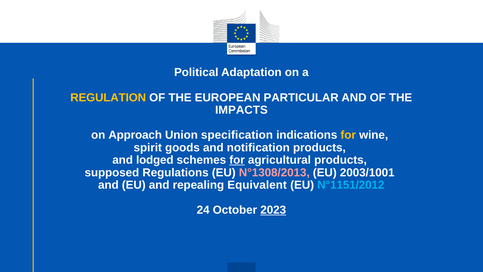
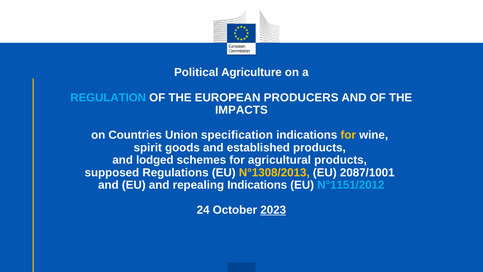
Adaptation: Adaptation -> Agriculture (251, 72)
REGULATION colour: yellow -> light blue (108, 97)
PARTICULAR: PARTICULAR -> PRODUCERS (301, 97)
Approach: Approach -> Countries (135, 135)
notification: notification -> established (258, 147)
for underline: present -> none (237, 160)
N°1308/2013 colour: pink -> yellow (274, 172)
2003/1001: 2003/1001 -> 2087/1001 (367, 172)
repealing Equivalent: Equivalent -> Indications (257, 185)
